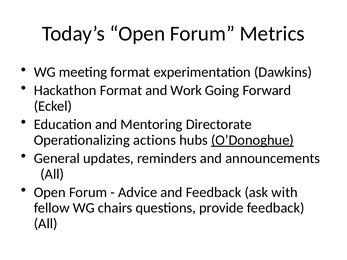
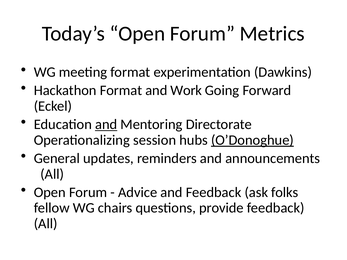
and underline: none -> present (106, 125)
actions: actions -> session (155, 140)
with: with -> folks (285, 193)
